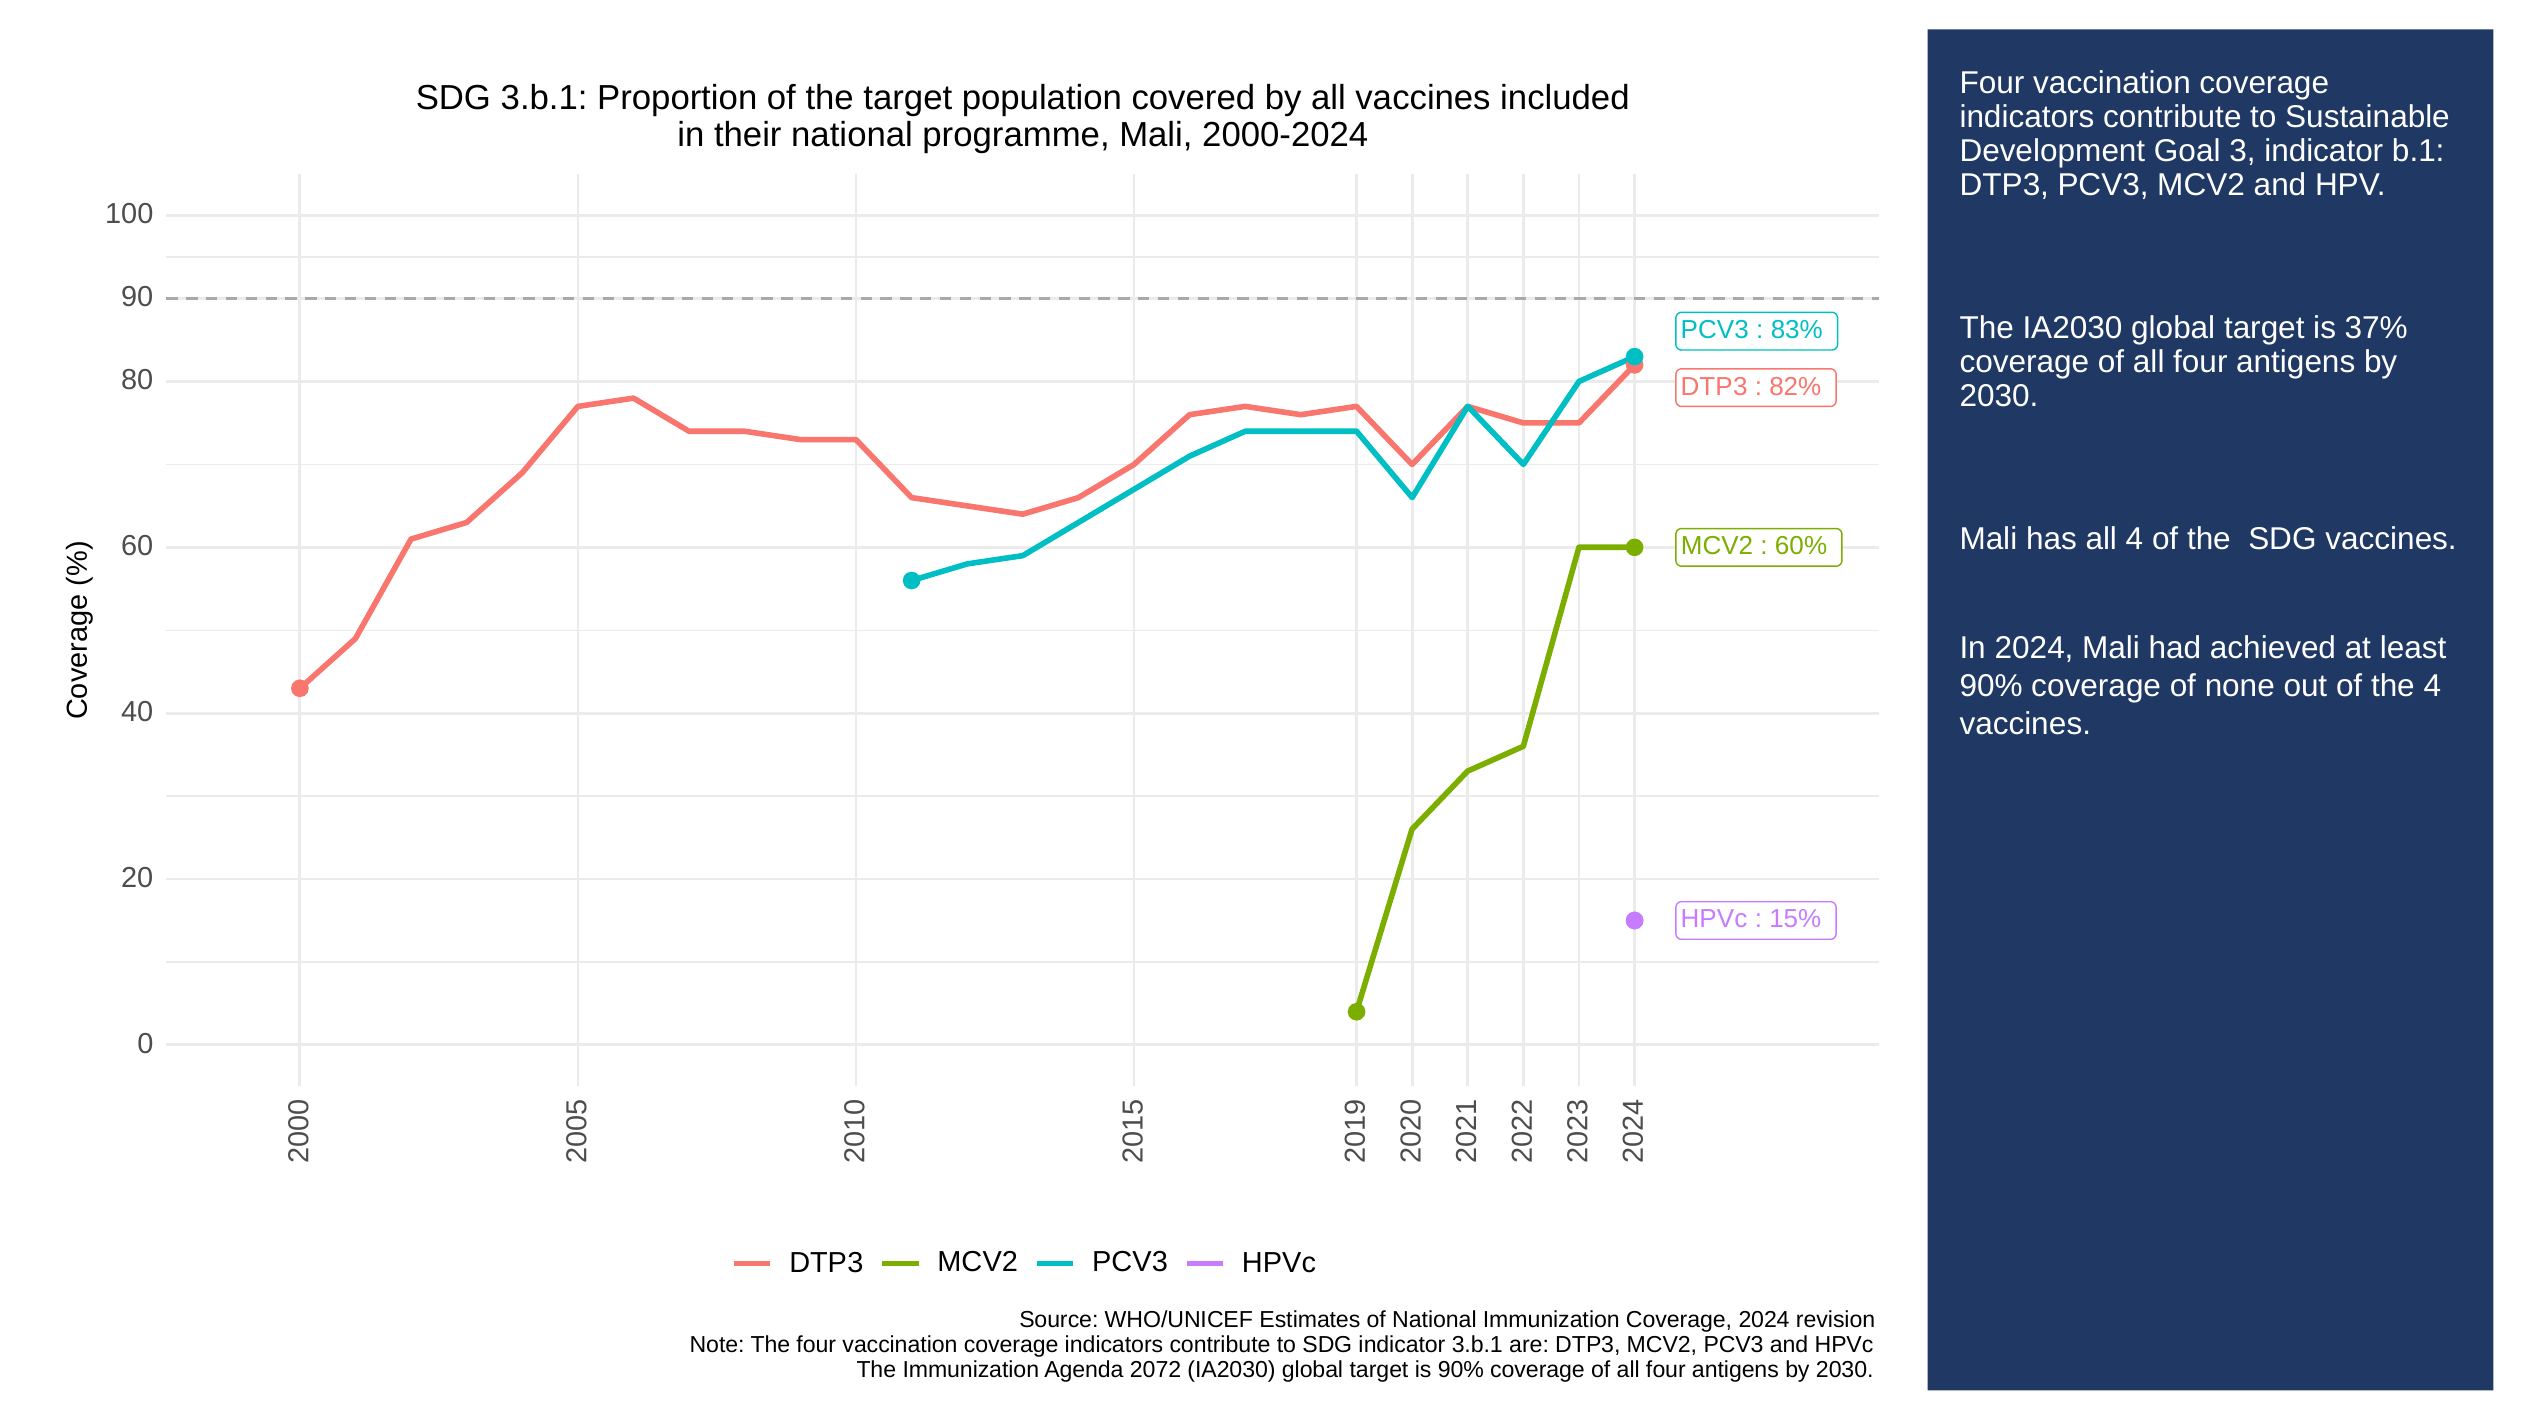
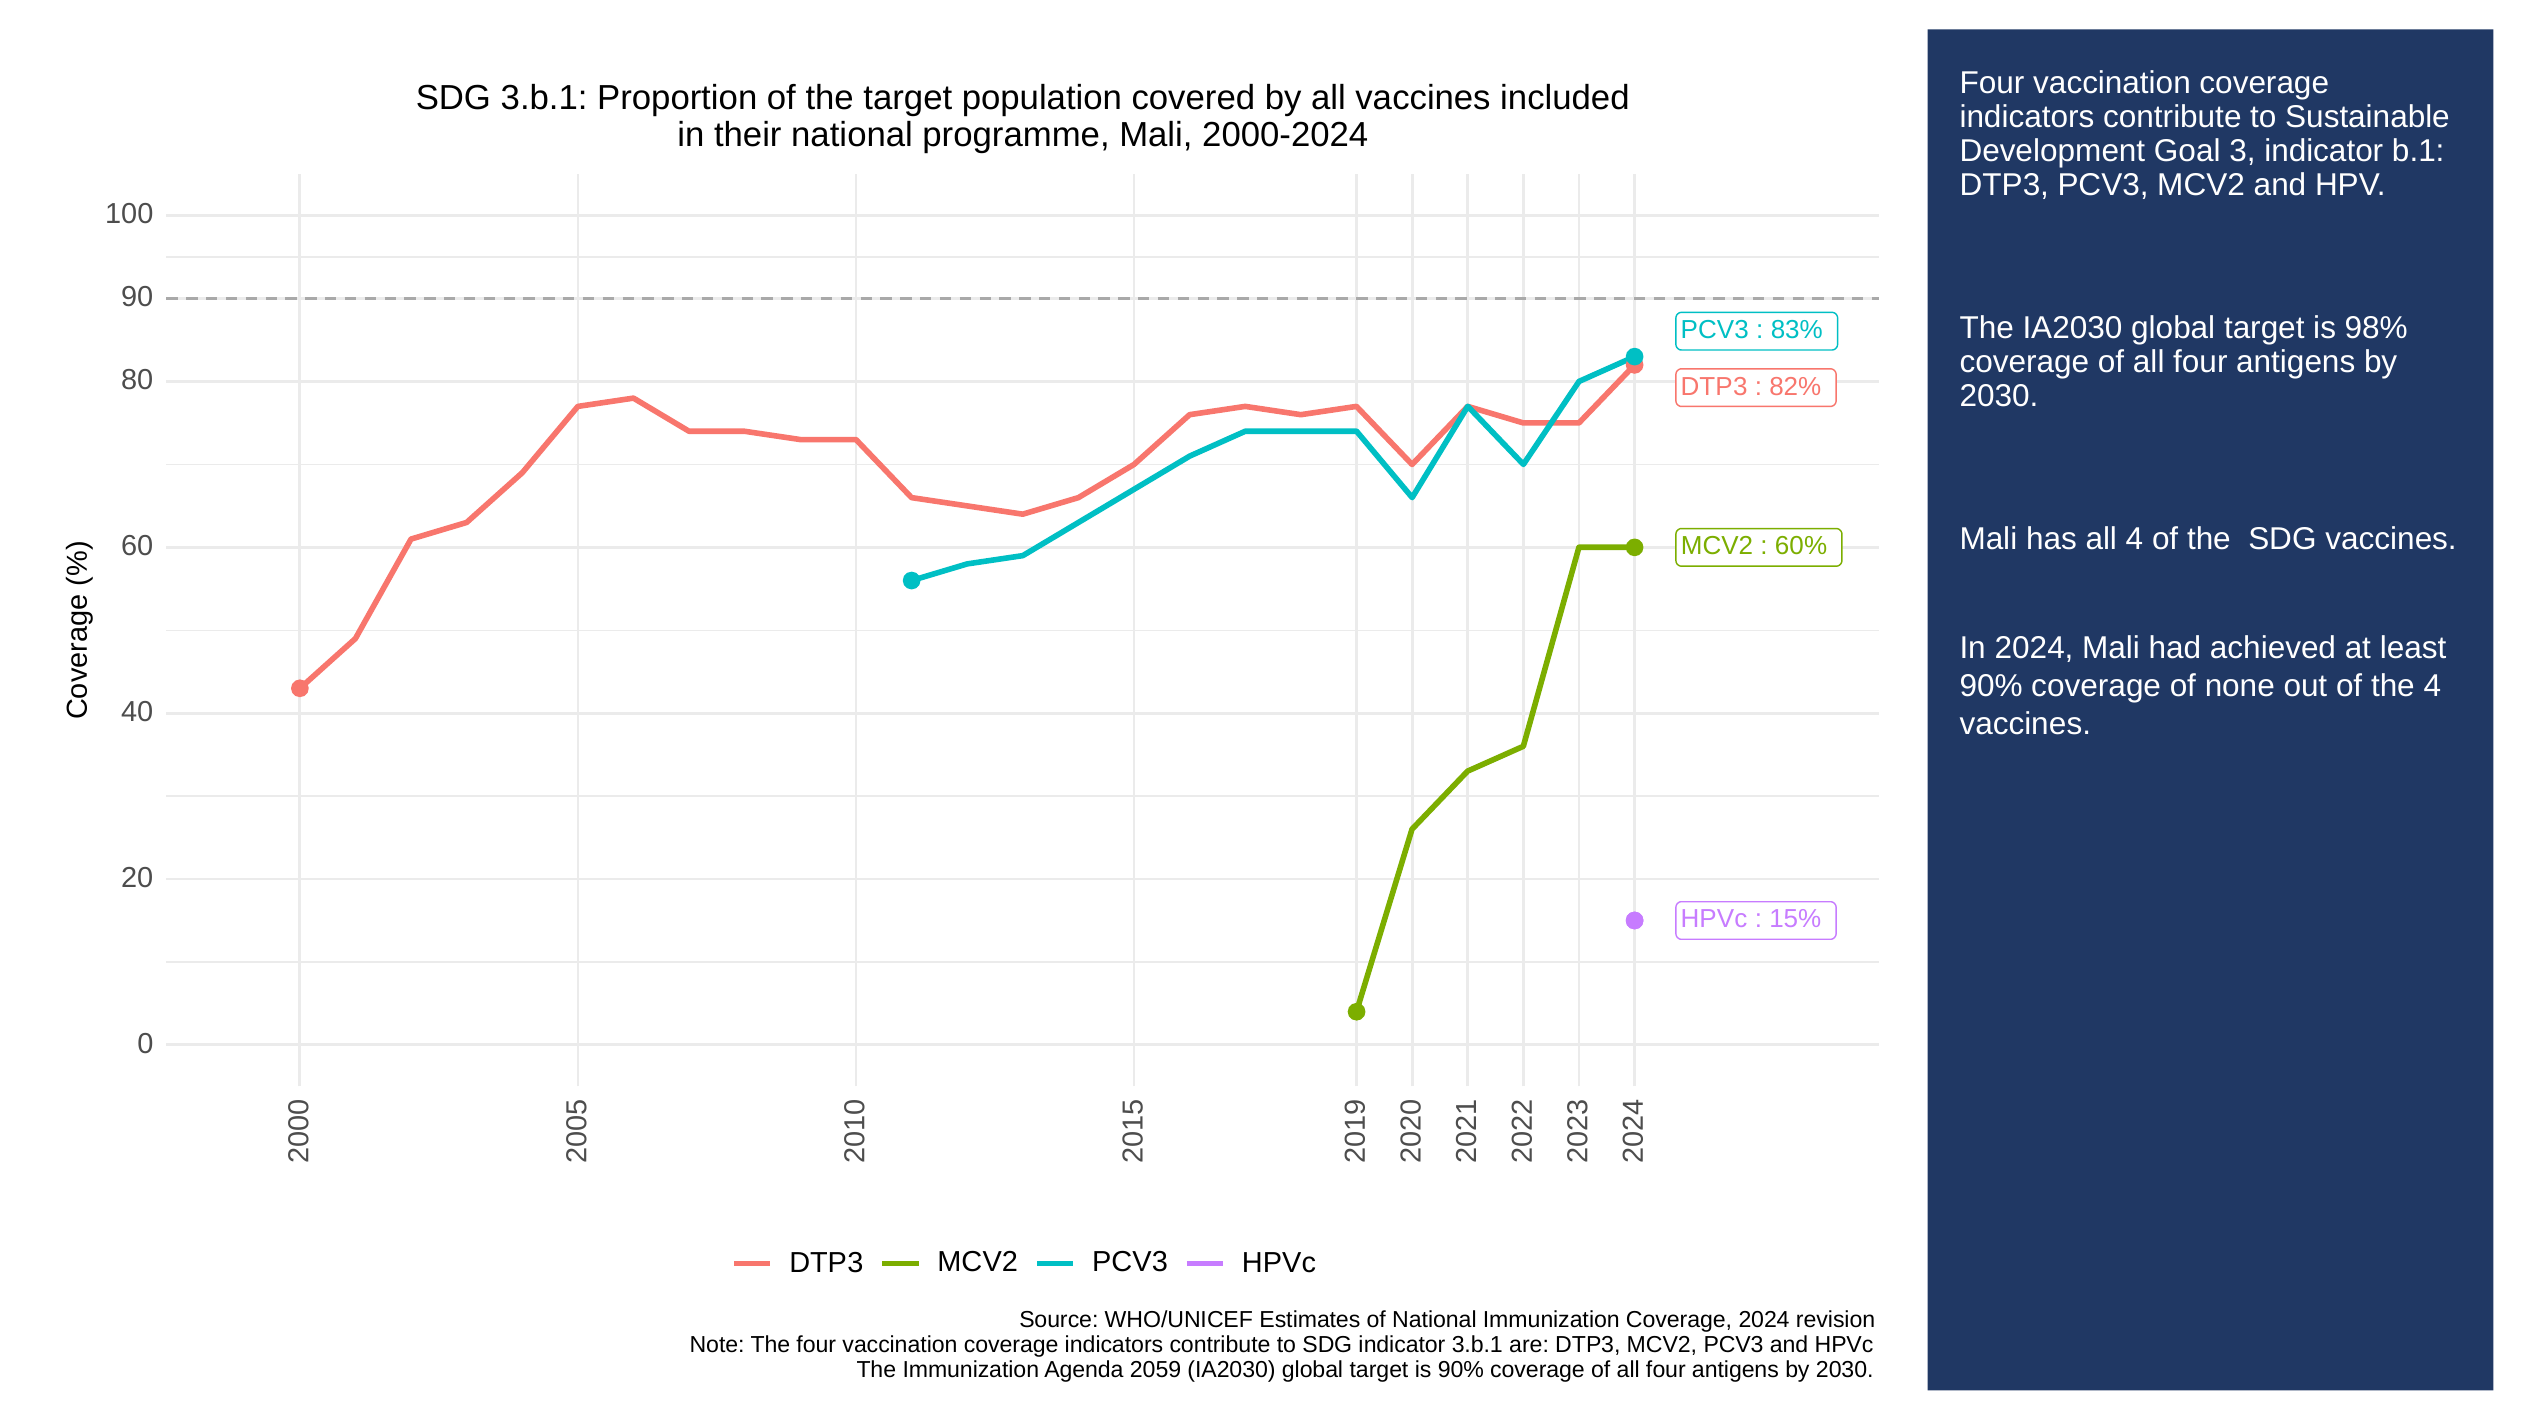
37%: 37% -> 98% (2376, 328)
2072: 2072 -> 2059 (1156, 1370)
